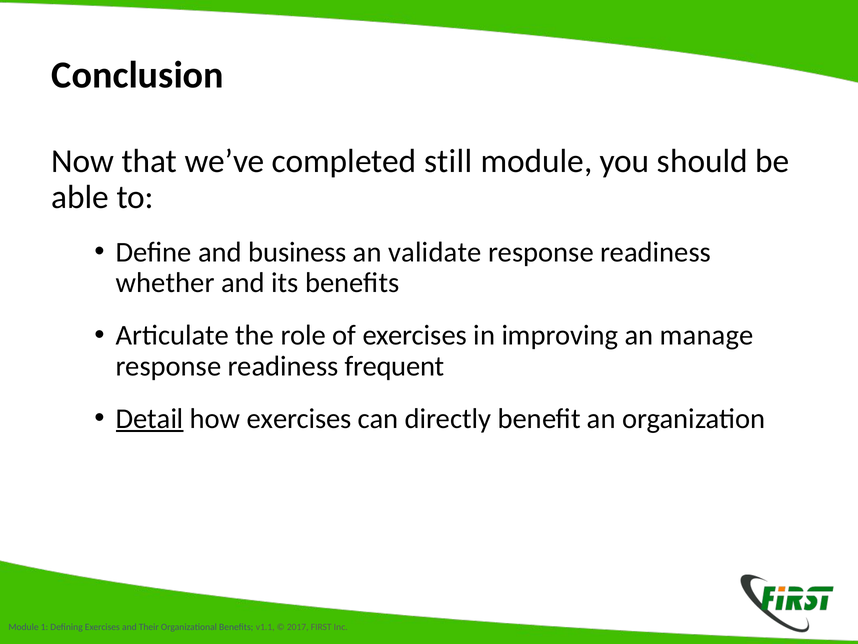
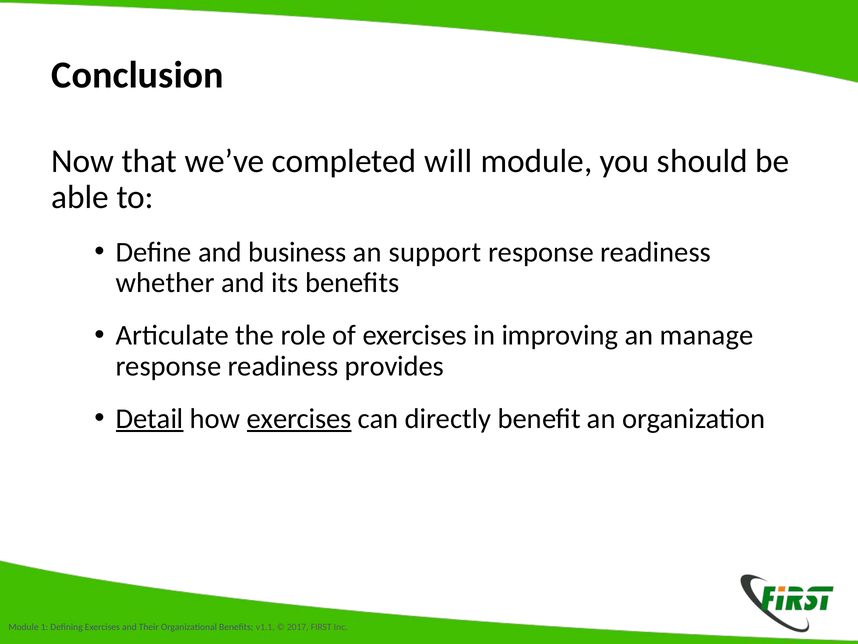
still: still -> will (448, 161)
validate: validate -> support (435, 252)
frequent: frequent -> provides (394, 366)
exercises underline: none -> present (299, 418)
